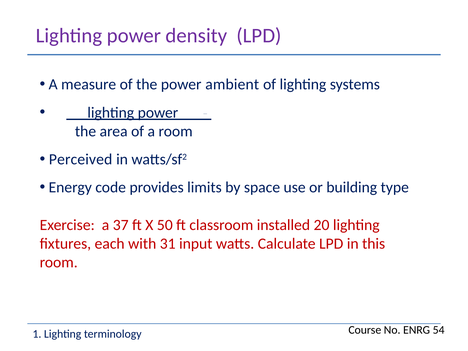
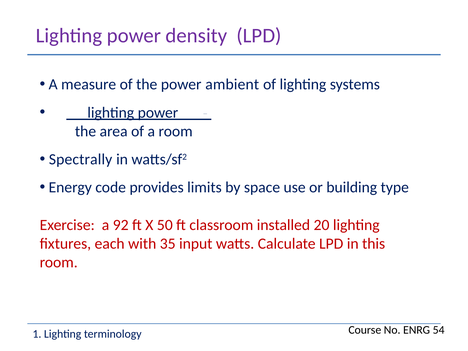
Perceived: Perceived -> Spectrally (81, 159)
37: 37 -> 92 (121, 225)
31: 31 -> 35 (168, 244)
